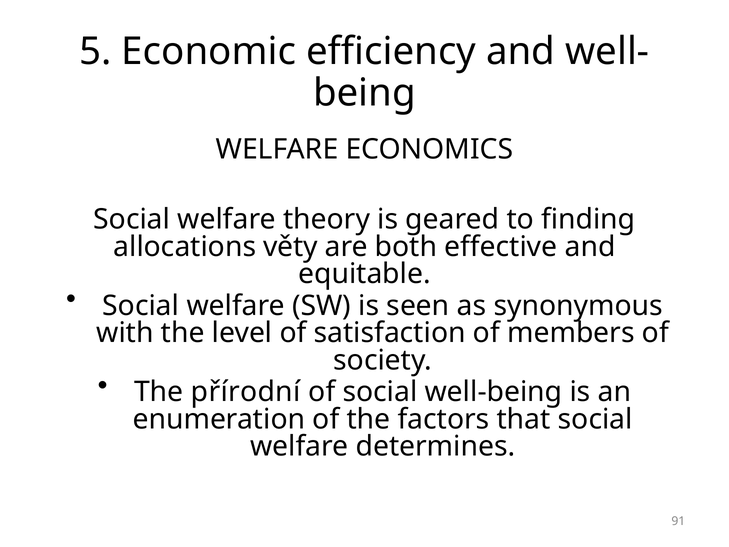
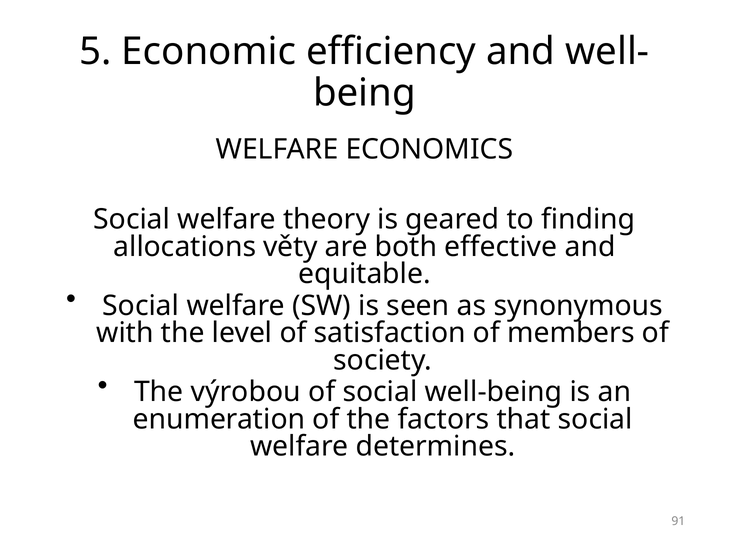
přírodní: přírodní -> výrobou (246, 392)
